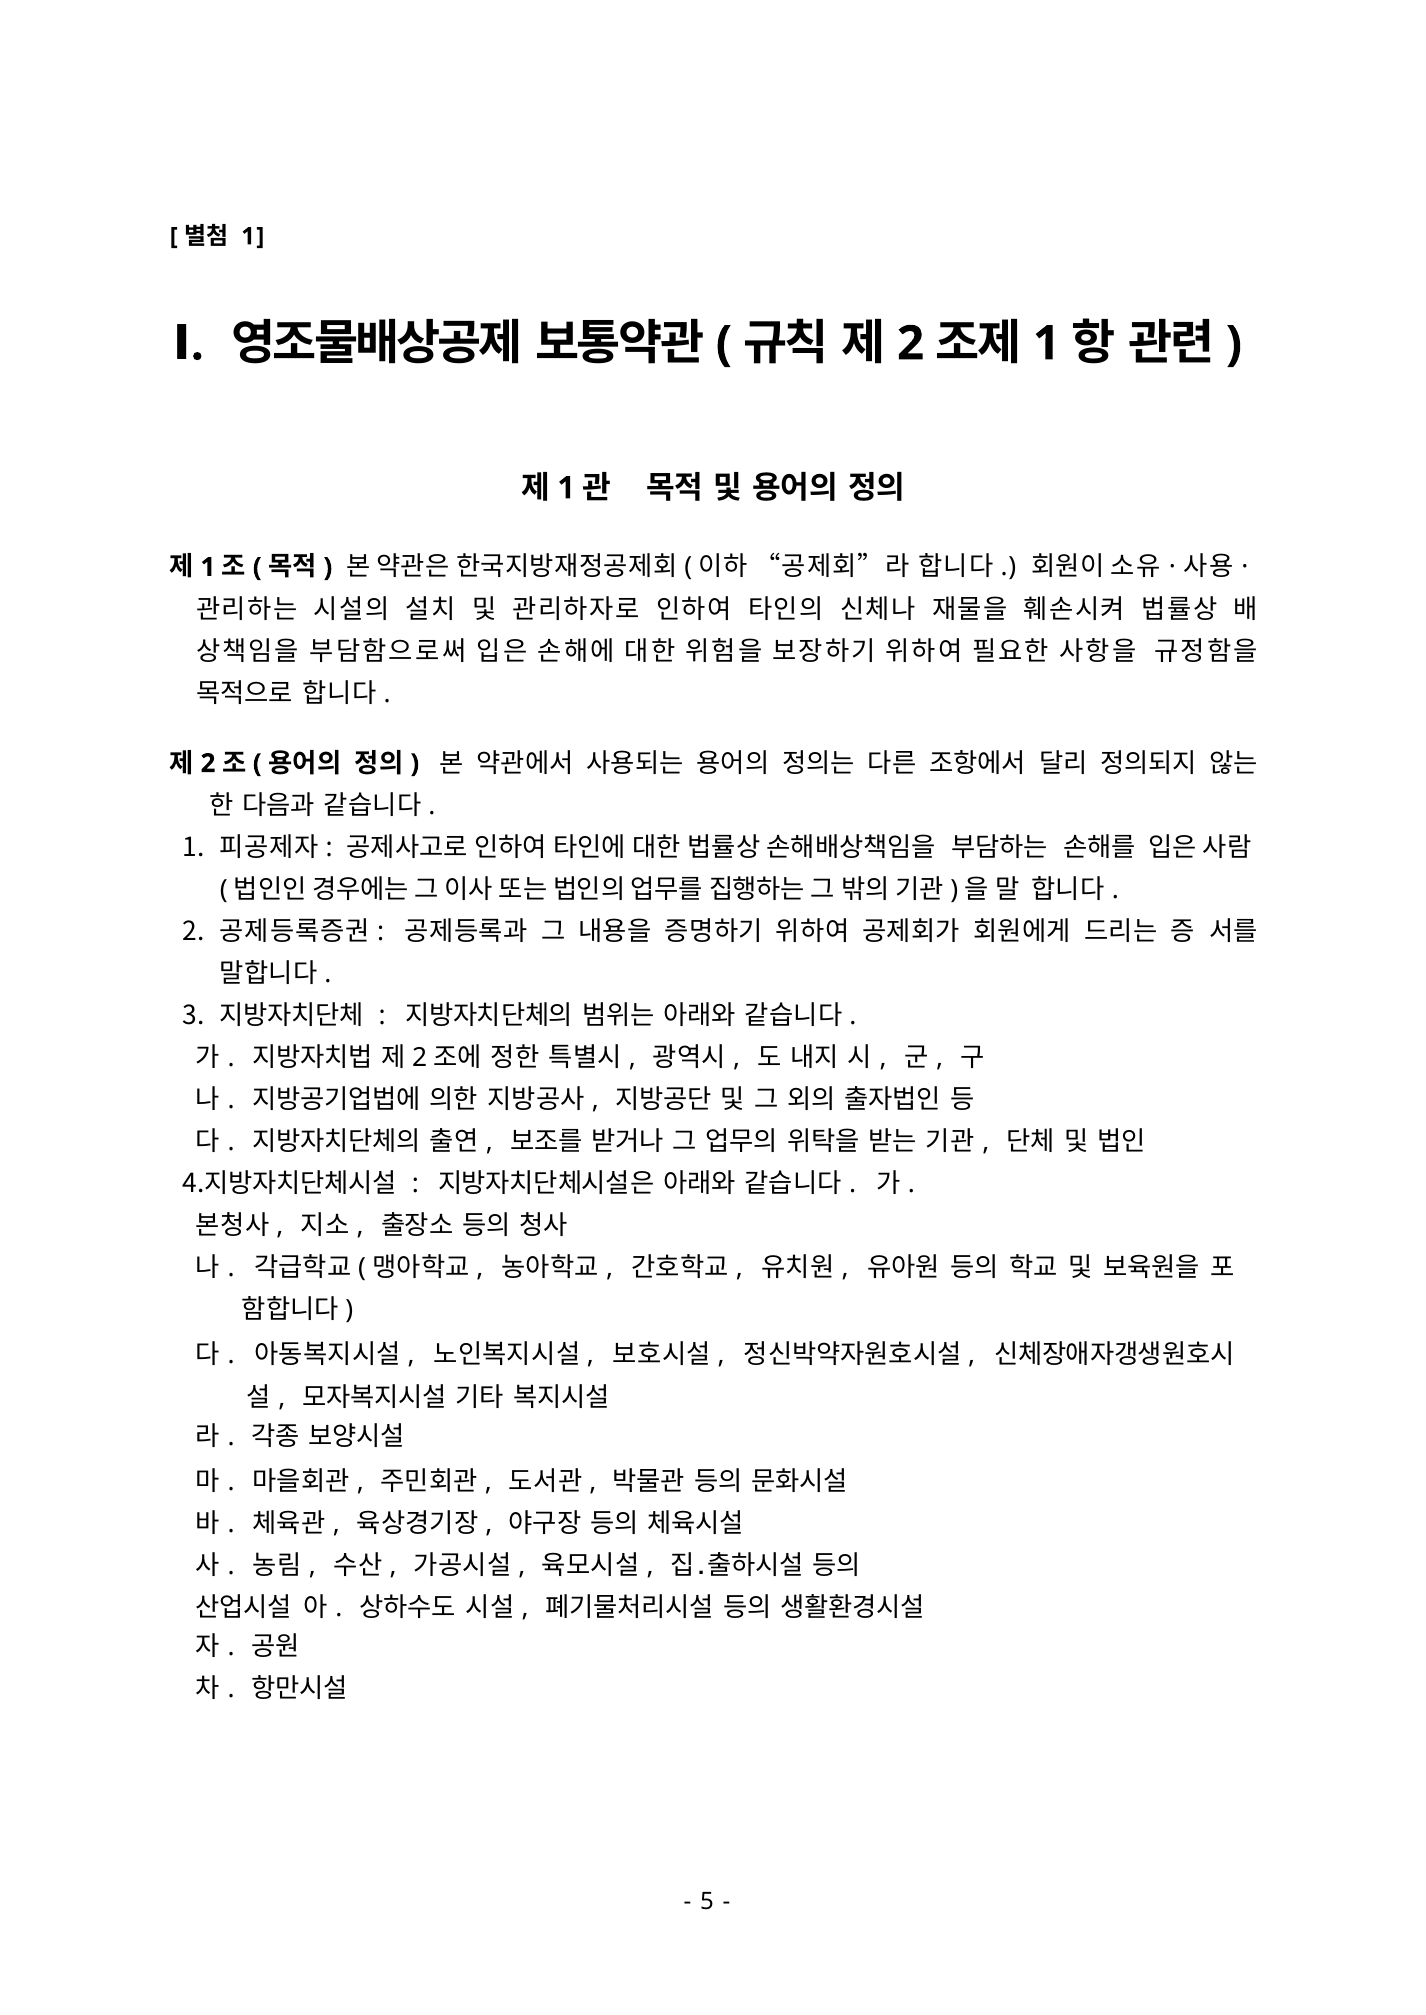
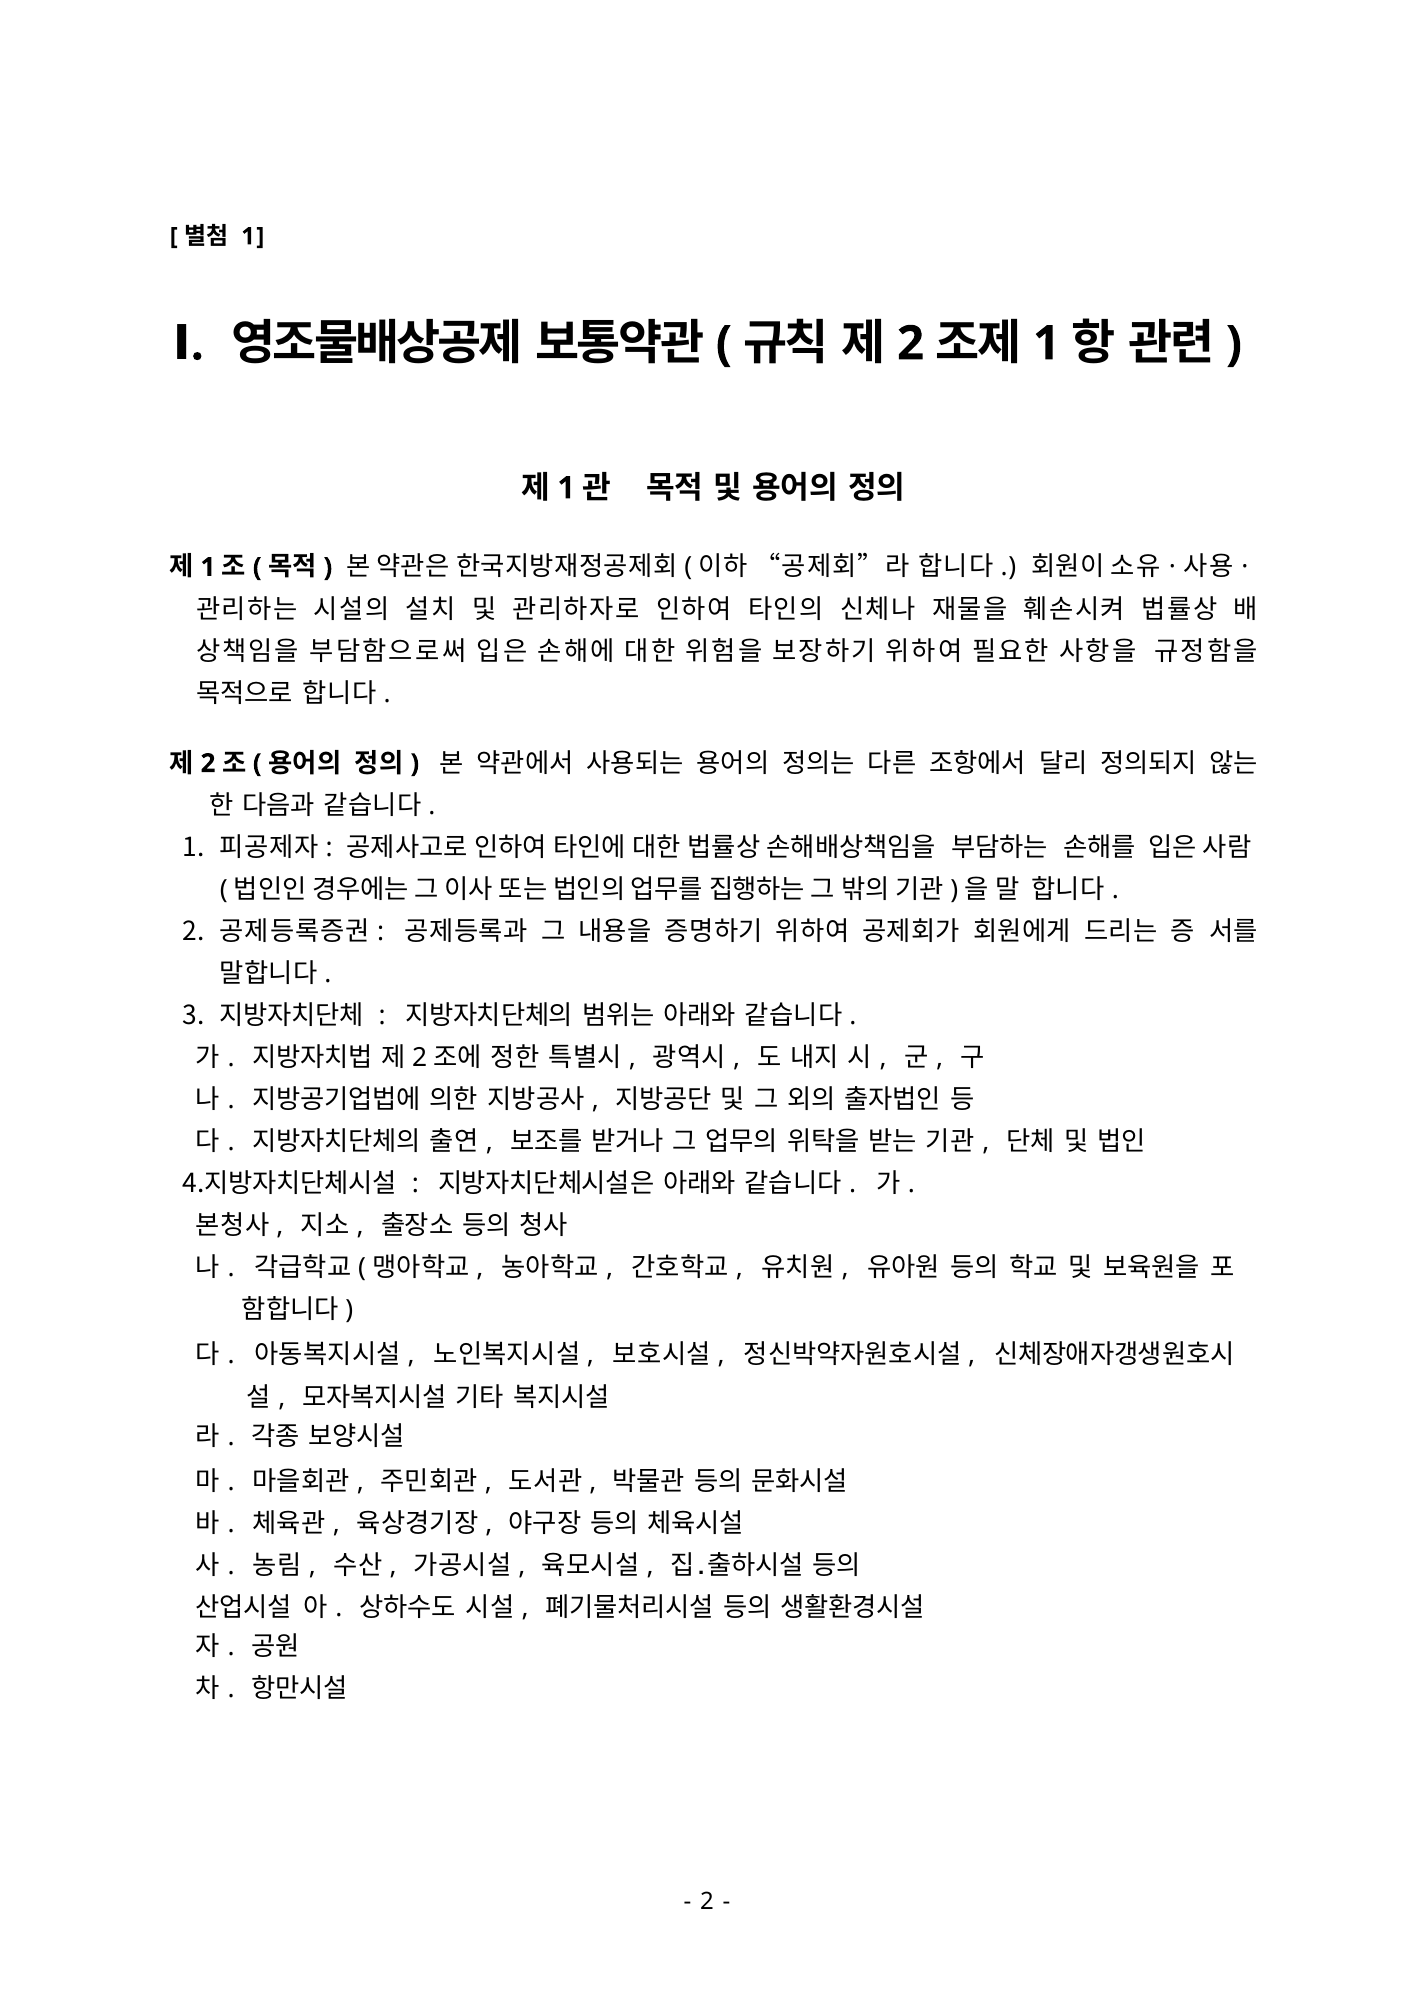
5: 5 -> 2 (707, 1903)
